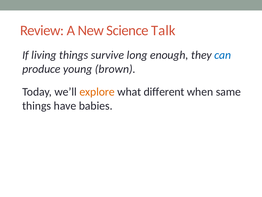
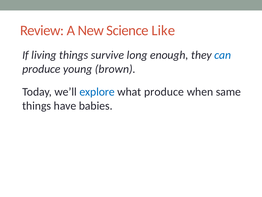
Talk: Talk -> Like (163, 30)
explore colour: orange -> blue (97, 92)
what different: different -> produce (164, 92)
